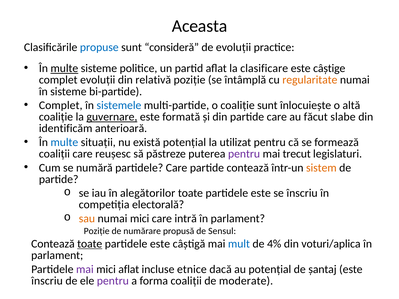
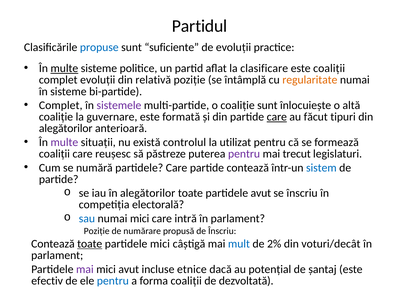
Aceasta: Aceasta -> Partidul (200, 26)
consideră: consideră -> suficiente (172, 47)
este câștige: câștige -> coaliții (329, 68)
sistemele colour: blue -> purple (119, 105)
guvernare underline: present -> none (112, 117)
care underline: none -> present (277, 117)
slabe: slabe -> tipuri (343, 117)
identificăm: identificăm -> alegătorilor (66, 128)
multe colour: blue -> purple (64, 142)
există potențial: potențial -> controlul (185, 142)
sistem colour: orange -> blue (321, 168)
este: este -> avut (261, 193)
sau colour: orange -> blue (87, 219)
de Sensul: Sensul -> Înscriu (222, 231)
este: este -> mici (160, 244)
4%: 4% -> 2% (274, 244)
voturi/aplica: voturi/aplica -> voturi/decât (331, 244)
mici aflat: aflat -> avut (129, 269)
înscriu: înscriu -> efectiv (47, 281)
pentru colour: purple -> blue (113, 281)
moderate: moderate -> dezvoltată (246, 281)
